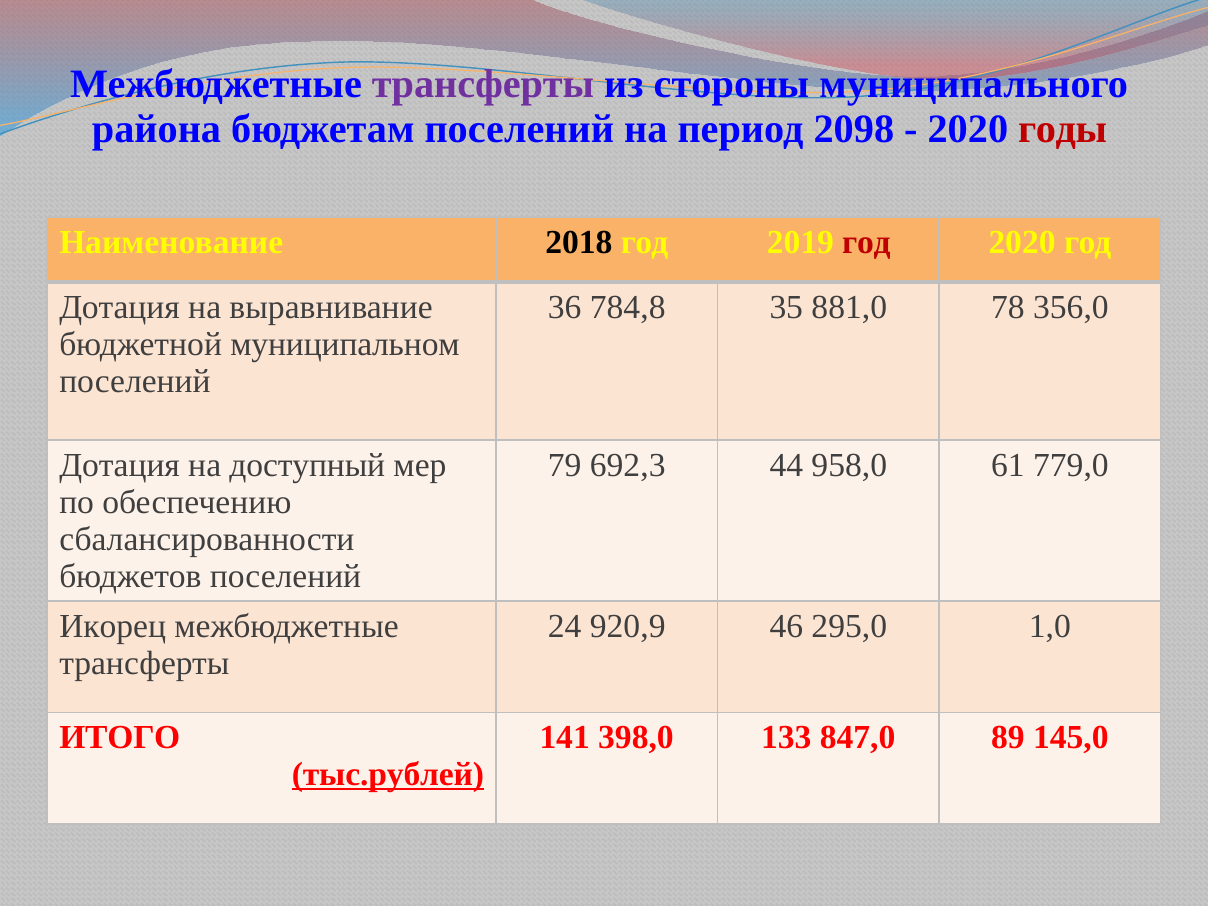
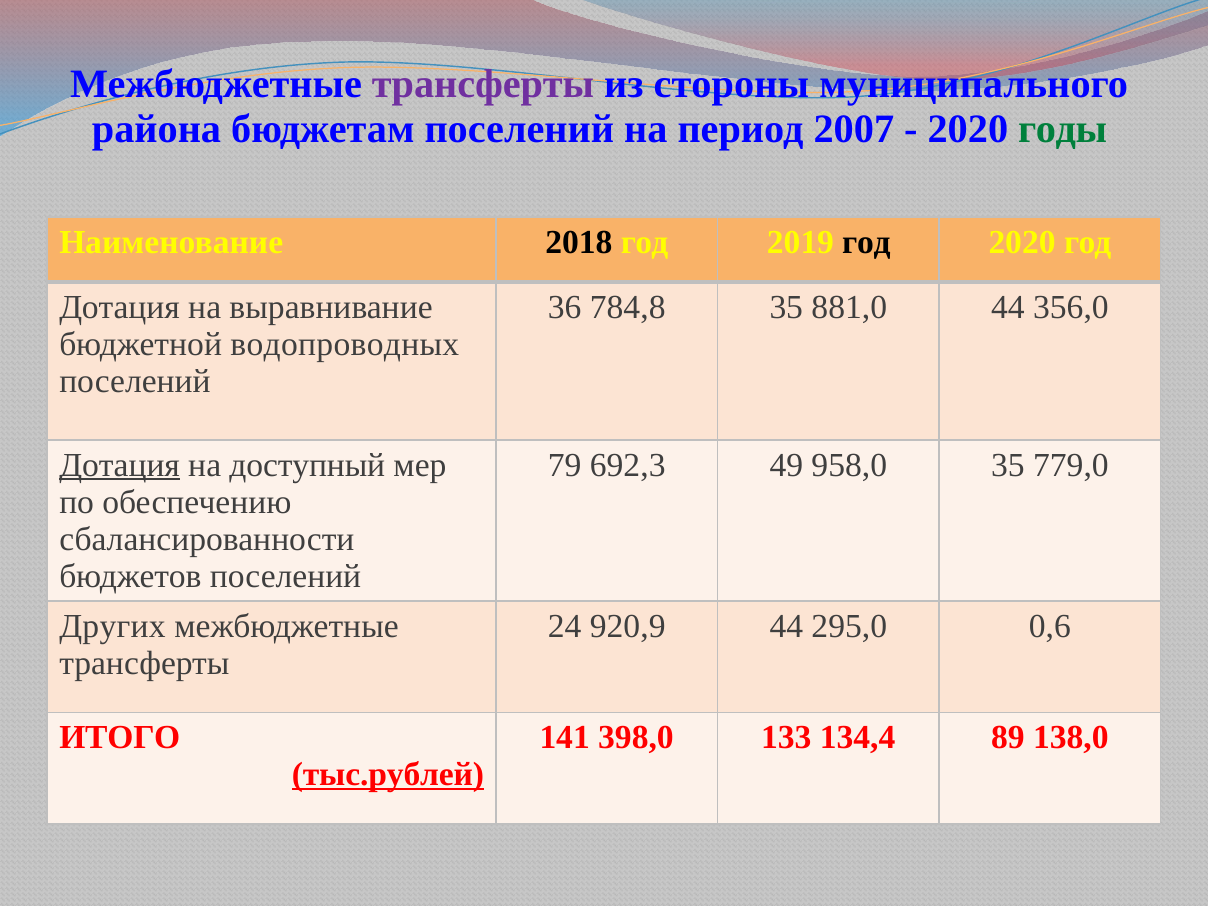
2098: 2098 -> 2007 (854, 129)
годы colour: red -> green (1063, 129)
год colour: red -> black (866, 242)
881,0 78: 78 -> 44 (1008, 307)
муниципальном: муниципальном -> водопроводных (345, 344)
Дотация underline: none -> present (120, 465)
44: 44 -> 49 (786, 465)
958,0 61: 61 -> 35 (1008, 465)
Икорец: Икорец -> Других (112, 626)
920,9 46: 46 -> 44 (786, 626)
1,0: 1,0 -> 0,6 (1050, 626)
847,0: 847,0 -> 134,4 (858, 737)
145,0: 145,0 -> 138,0 (1071, 737)
